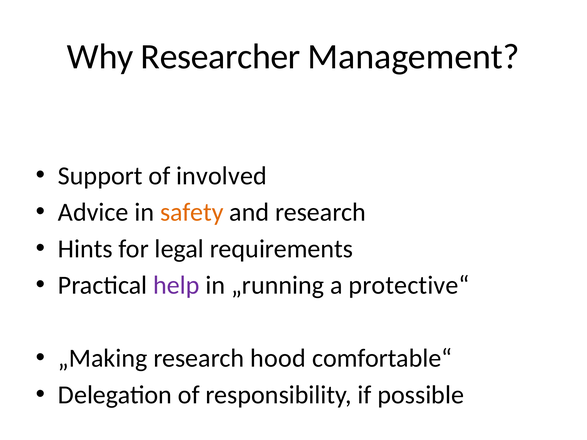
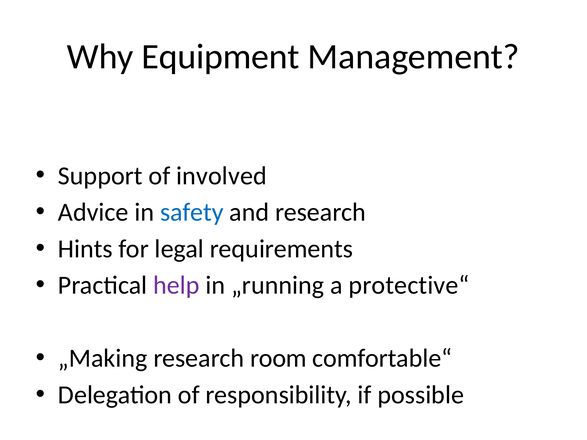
Researcher: Researcher -> Equipment (220, 57)
safety colour: orange -> blue (192, 212)
hood: hood -> room (278, 359)
